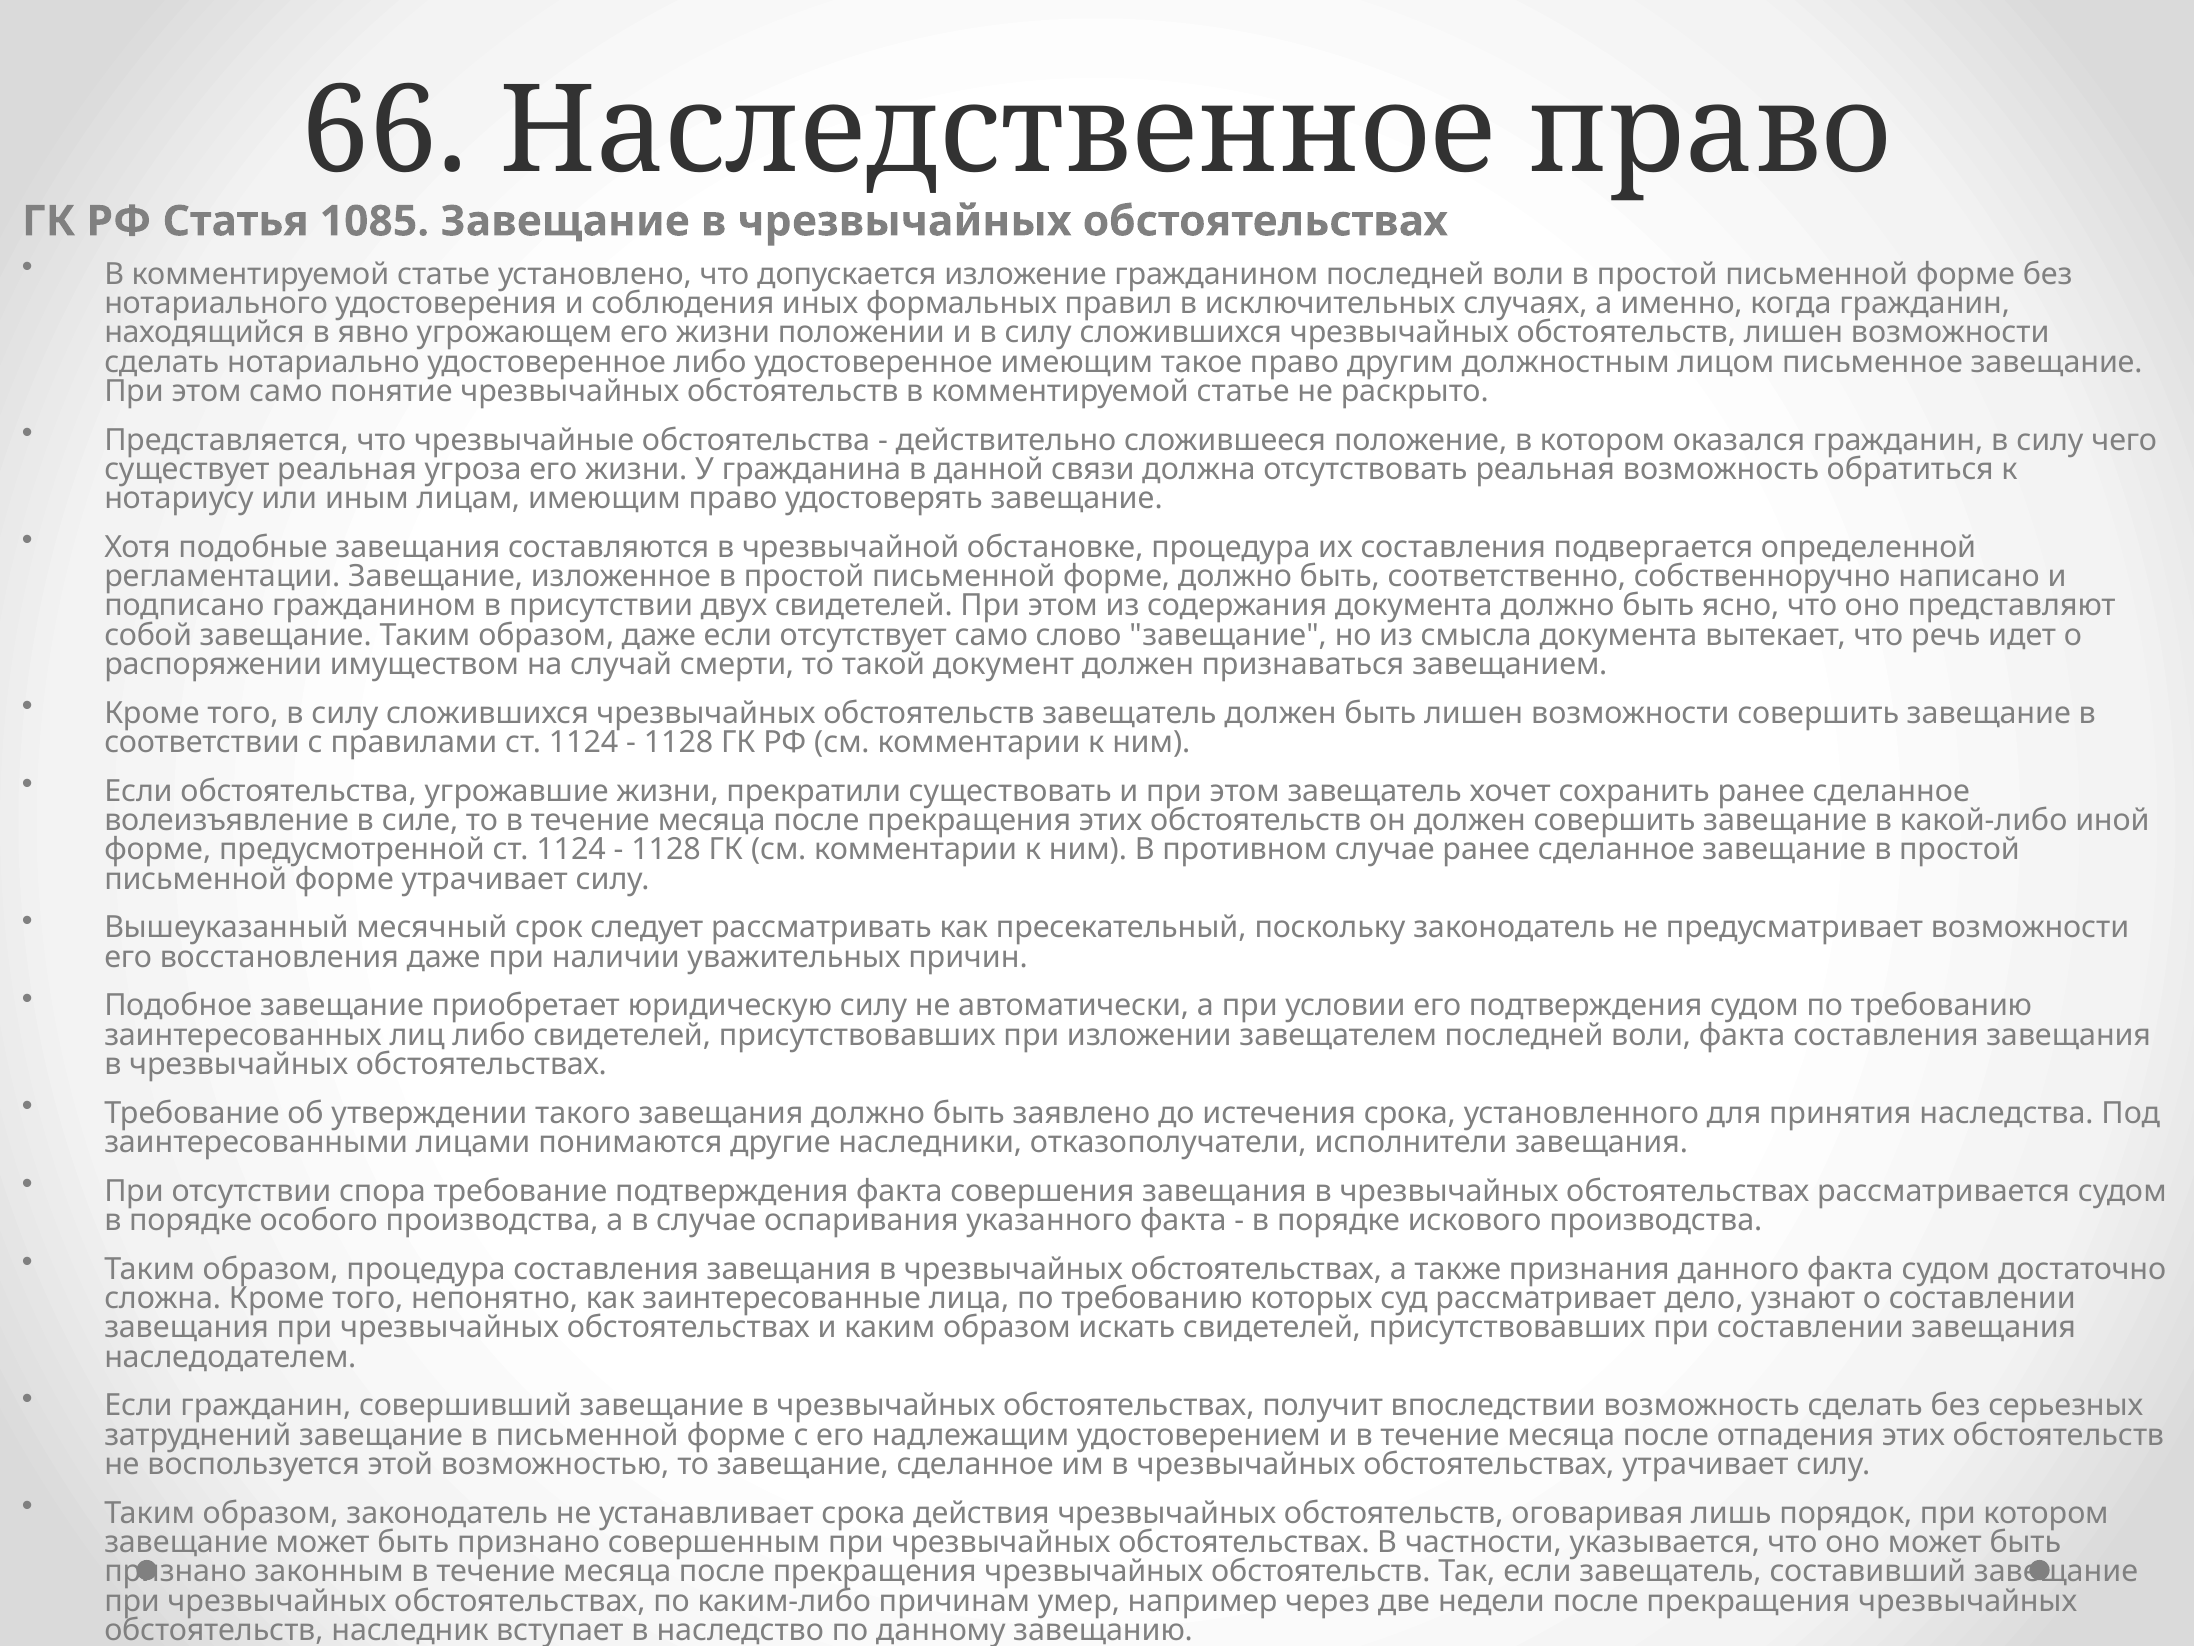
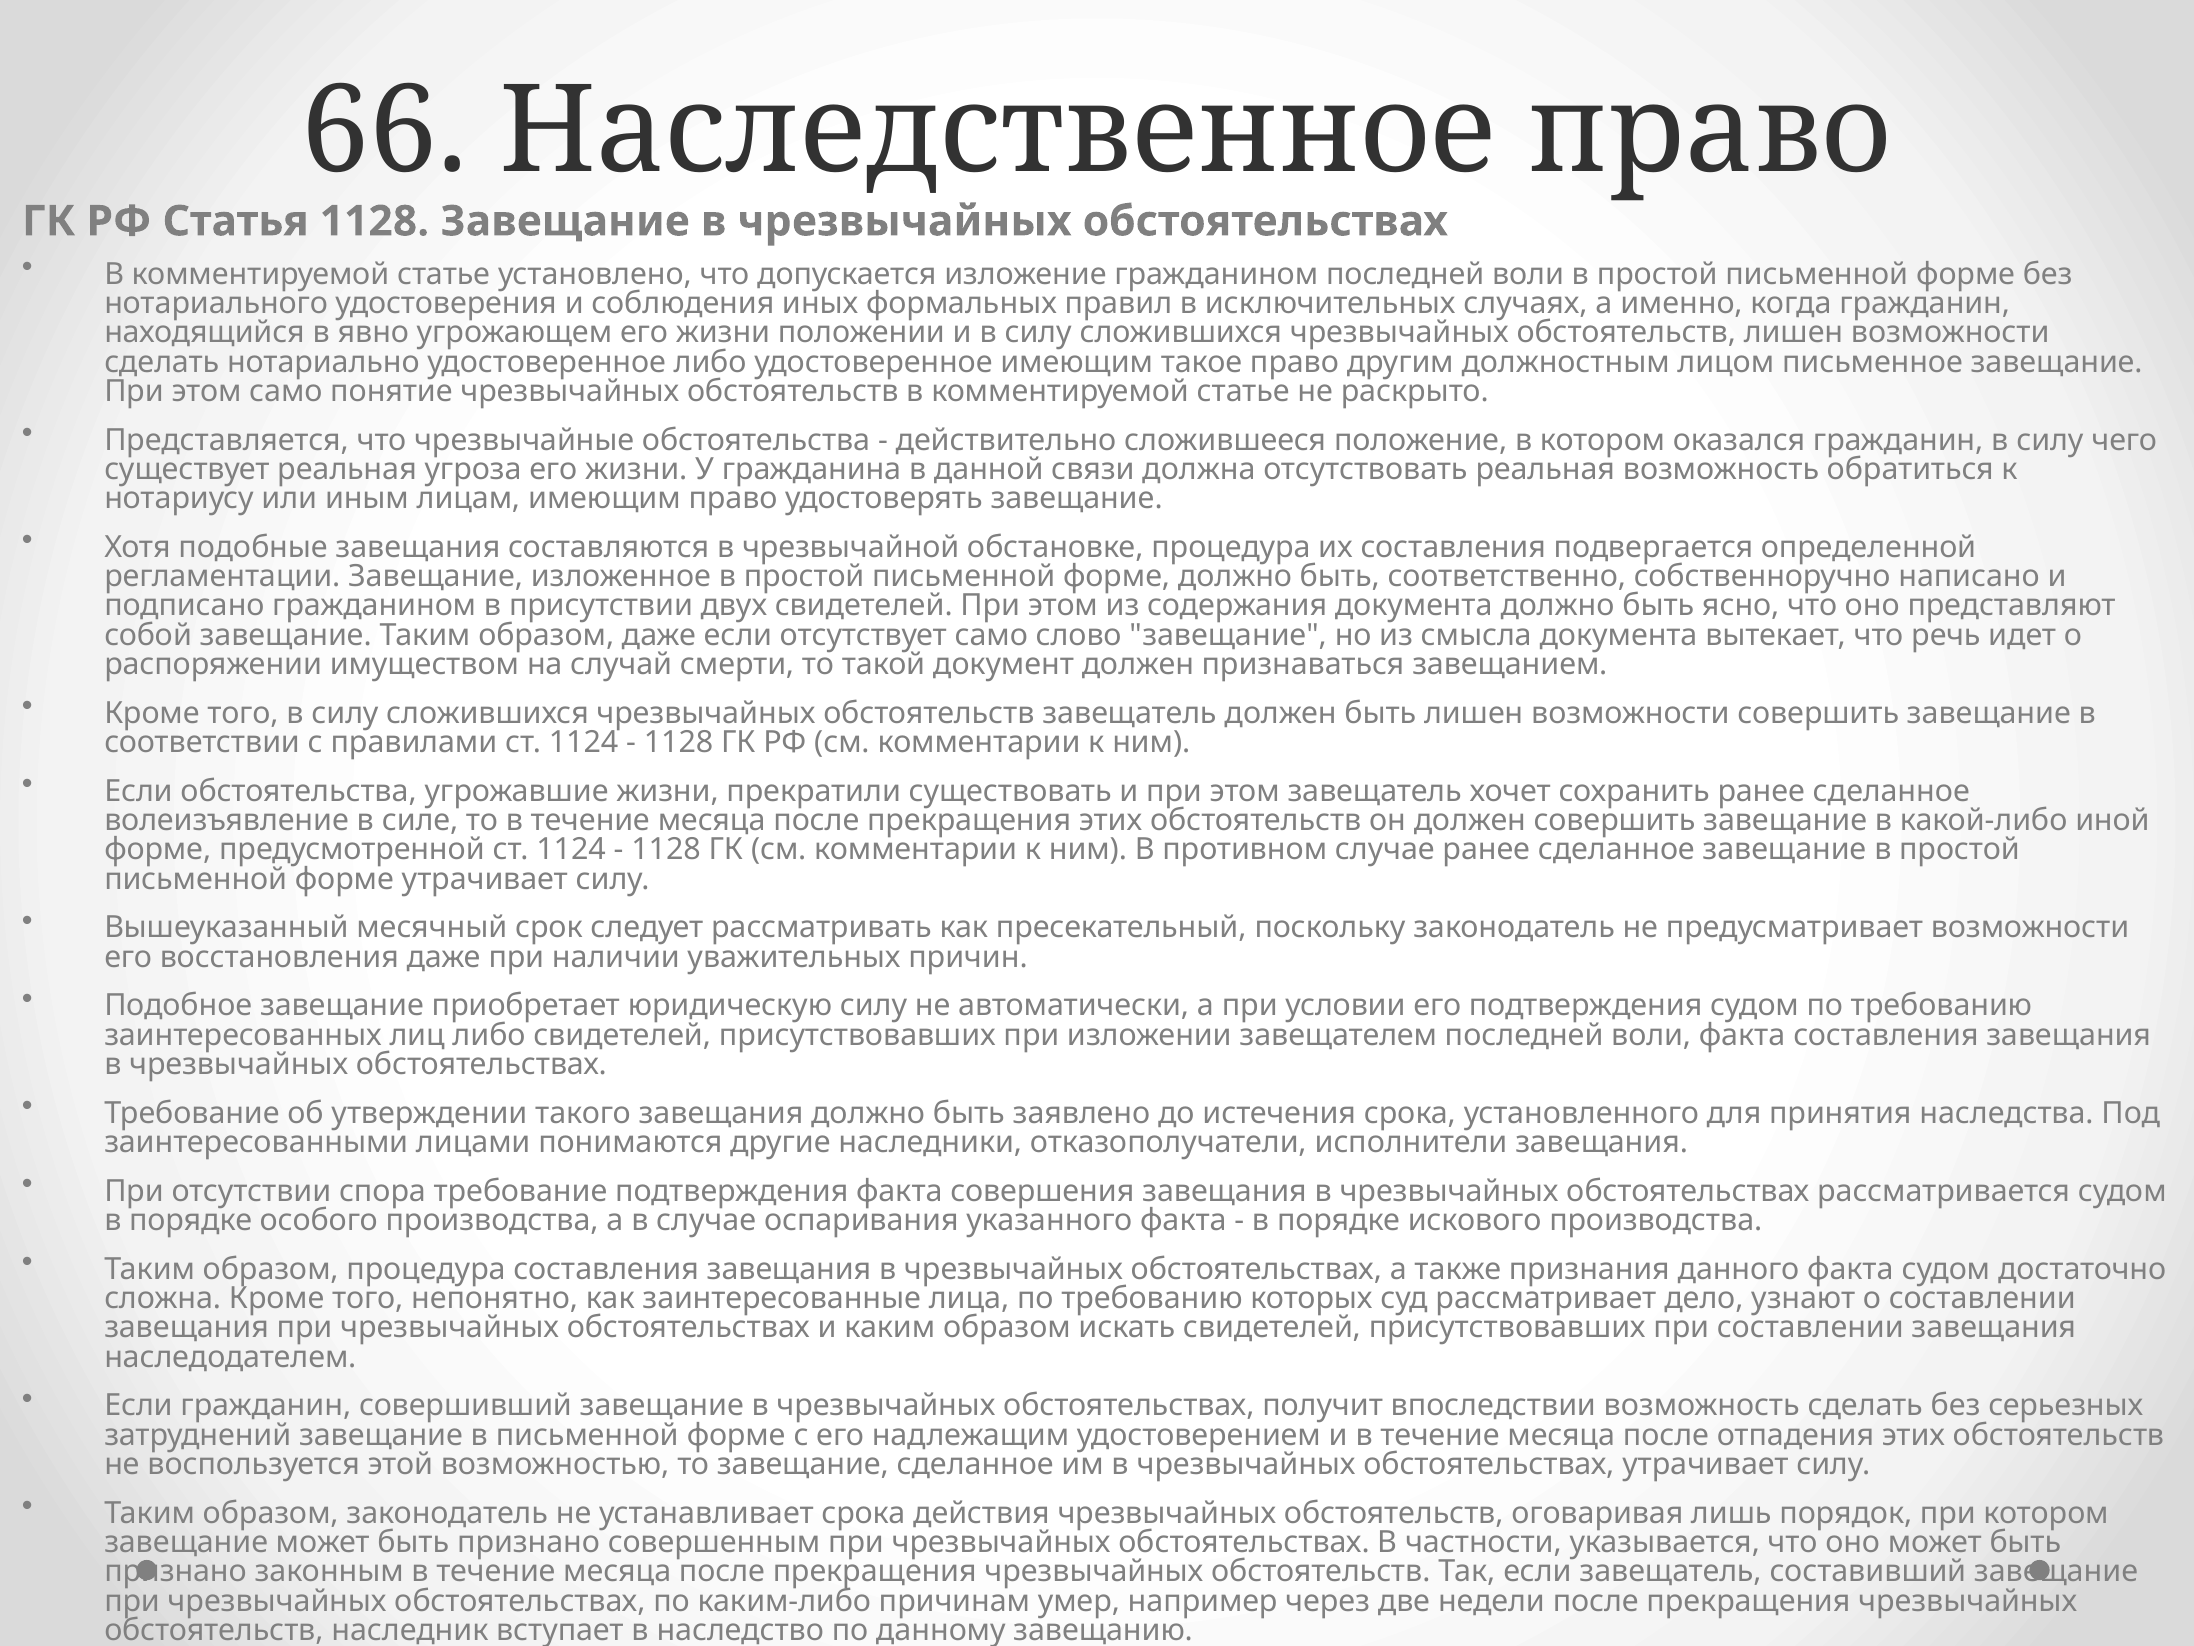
Статья 1085: 1085 -> 1128 (374, 221)
